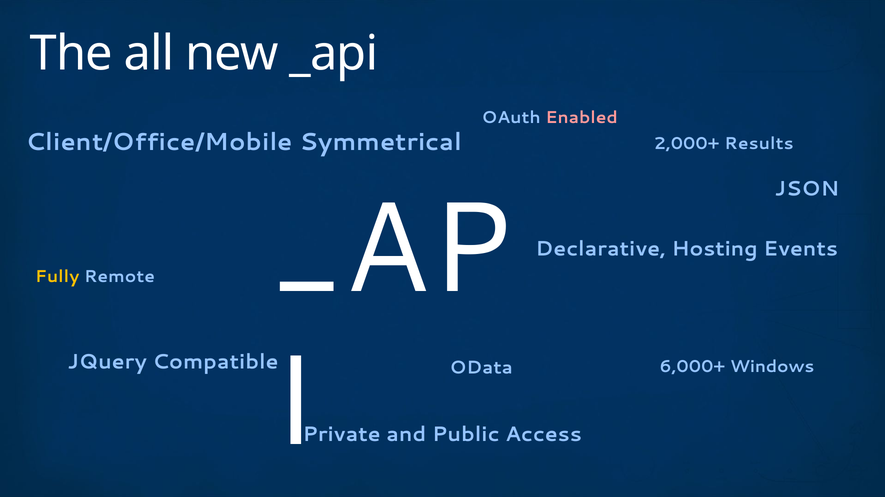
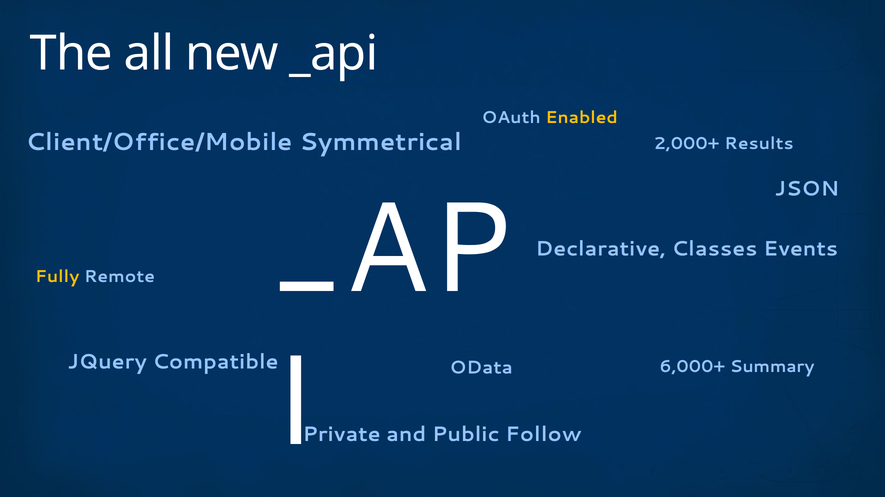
Enabled colour: pink -> yellow (582, 118)
Hosting: Hosting -> Classes (714, 249)
Windows: Windows -> Summary (772, 367)
Access: Access -> Follow (543, 435)
